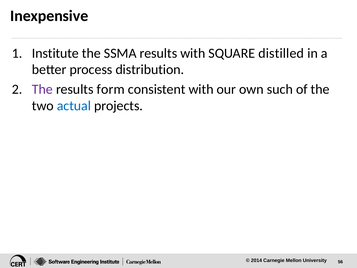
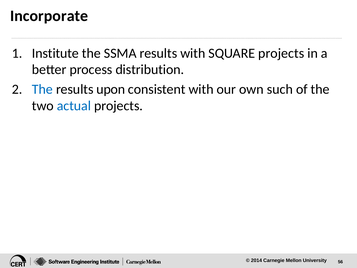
Inexpensive: Inexpensive -> Incorporate (49, 16)
SQUARE distilled: distilled -> projects (281, 53)
The colour: purple -> blue (42, 89)
form: form -> upon (111, 89)
